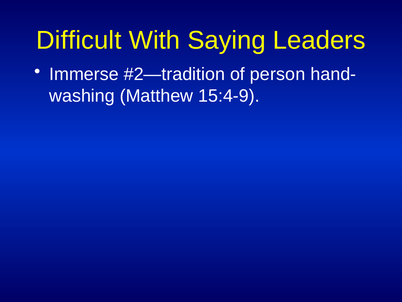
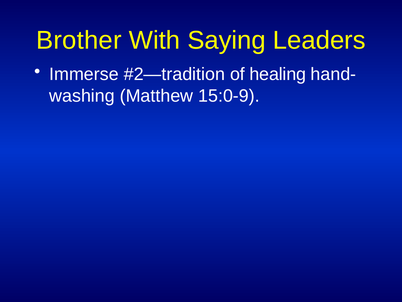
Difficult: Difficult -> Brother (79, 40)
person: person -> healing (278, 74)
15:4-9: 15:4-9 -> 15:0-9 (229, 96)
